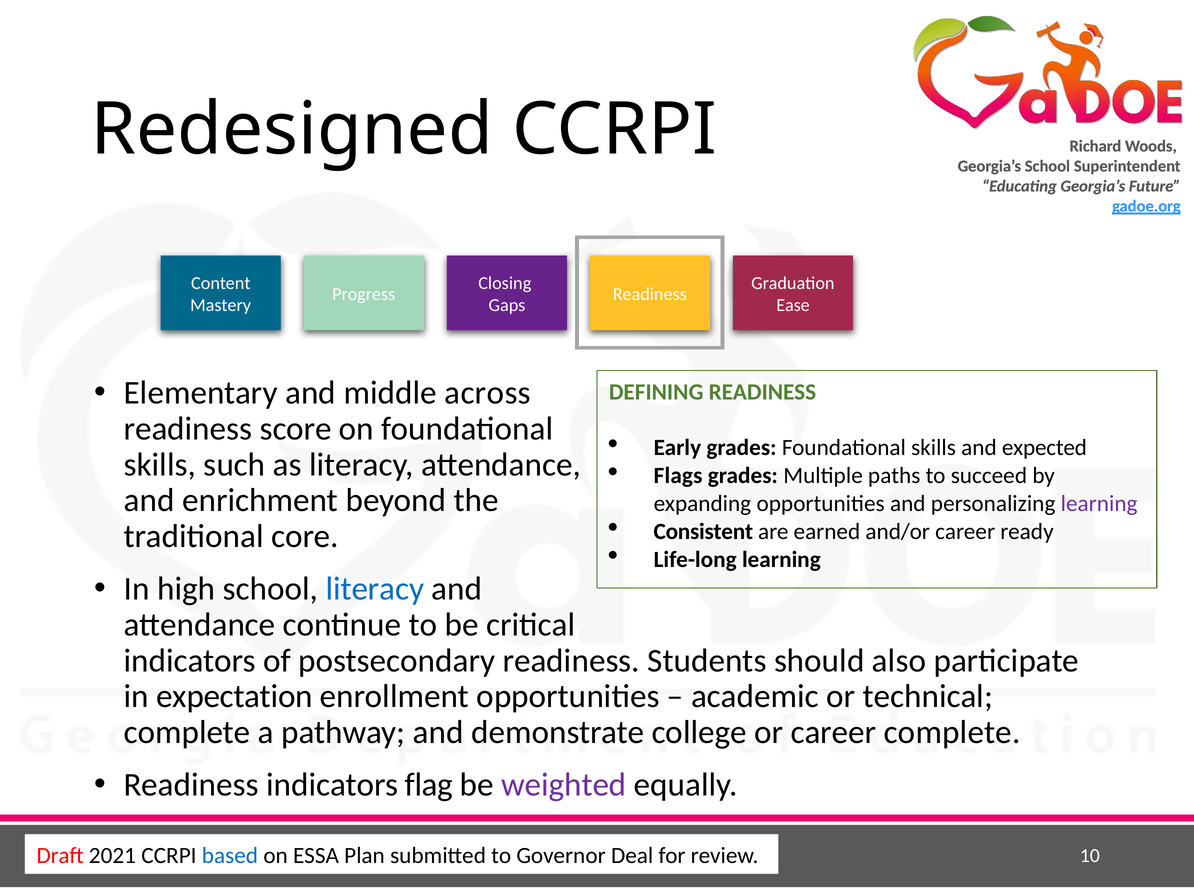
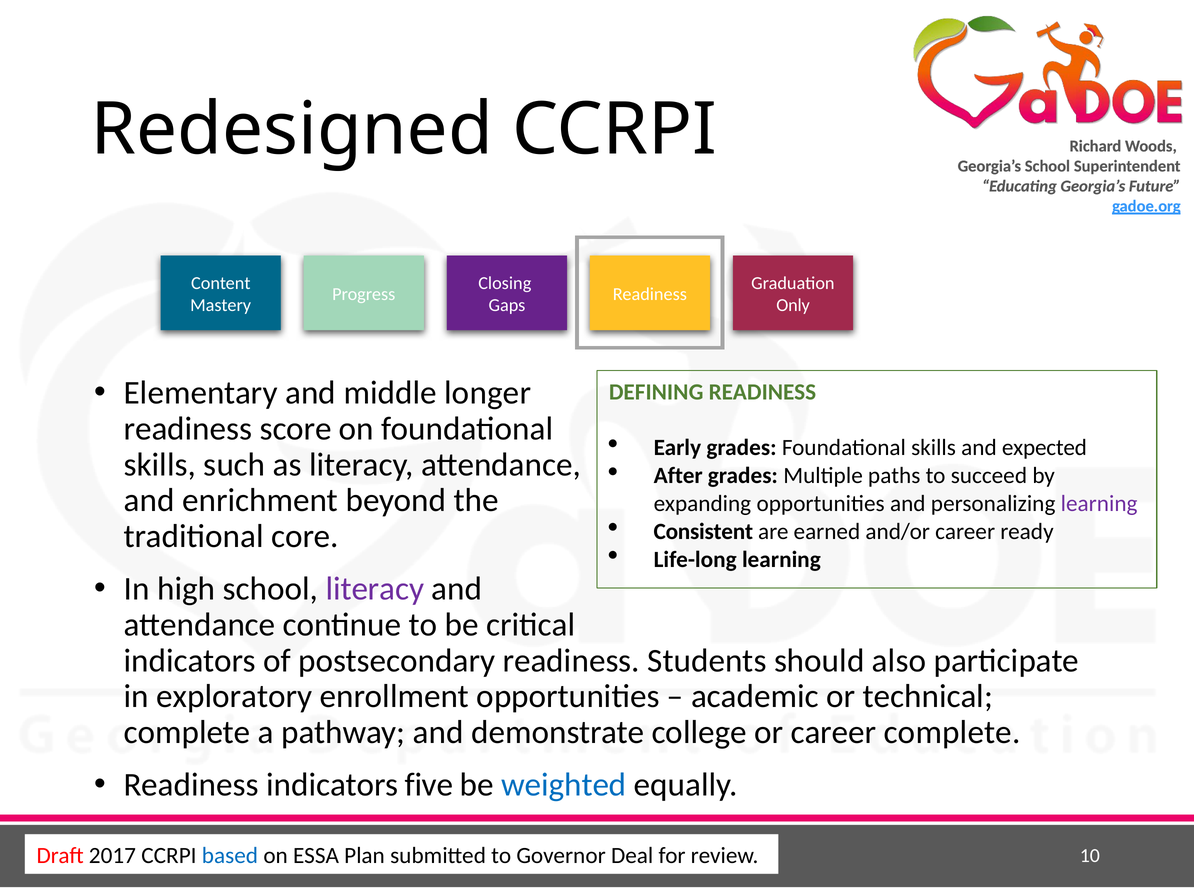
Ease: Ease -> Only (793, 305)
across: across -> longer (488, 393)
Flags: Flags -> After (678, 475)
literacy colour: blue -> purple (375, 588)
expectation: expectation -> exploratory (234, 696)
flag: flag -> five (429, 784)
weighted colour: purple -> blue (564, 784)
2021: 2021 -> 2017 (112, 855)
